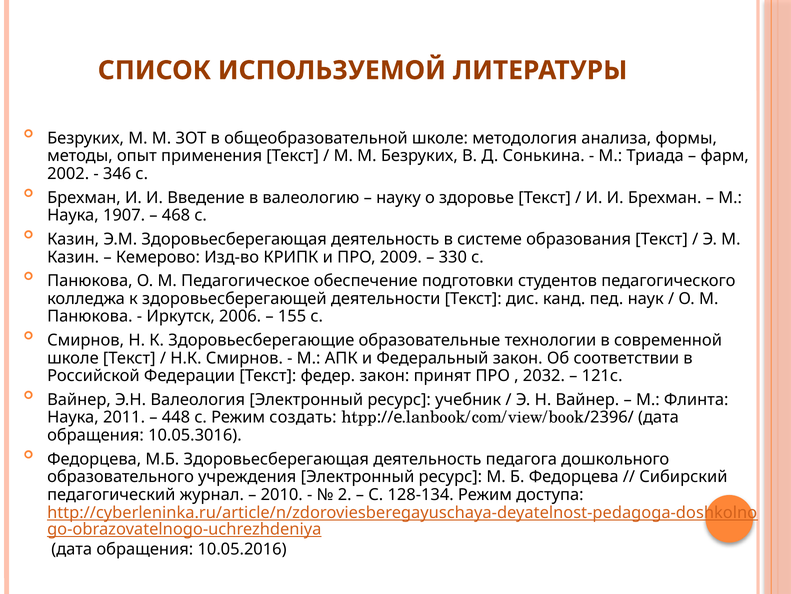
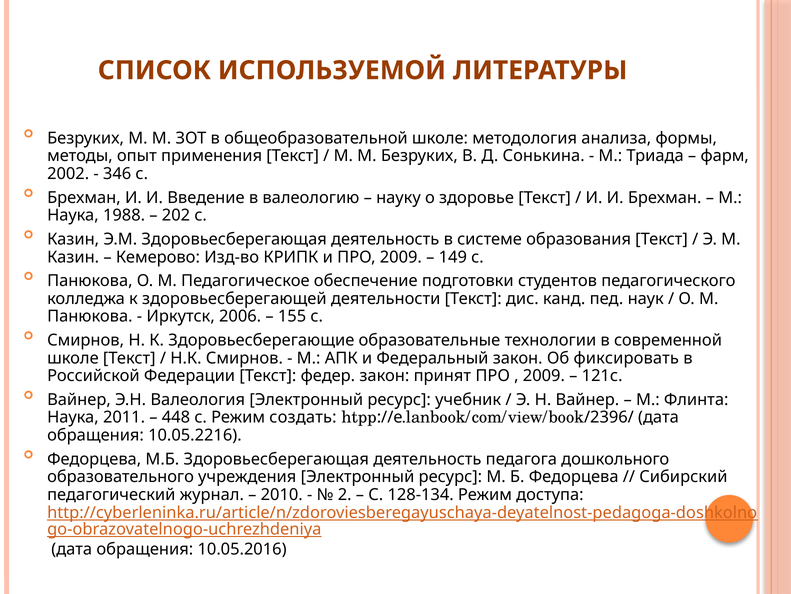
1907: 1907 -> 1988 (124, 215)
468: 468 -> 202 (176, 215)
330: 330 -> 149 (453, 257)
соответствии: соответствии -> фиксировать (626, 358)
2032: 2032 -> 2009 (544, 375)
10.05.3016: 10.05.3016 -> 10.05.2216 (195, 435)
